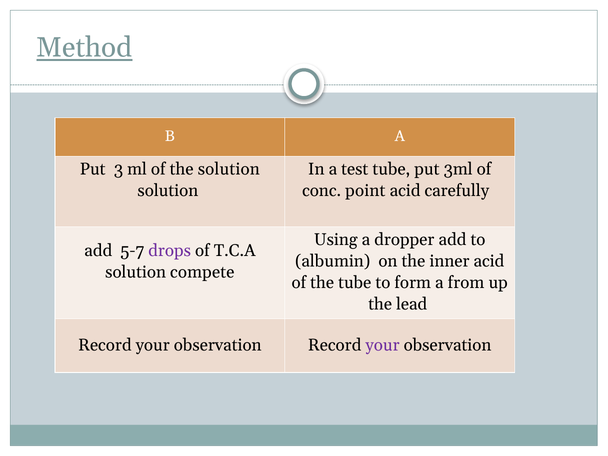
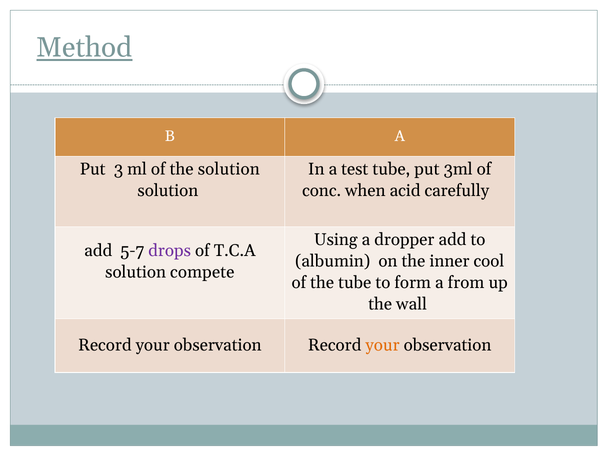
point: point -> when (365, 191)
inner acid: acid -> cool (489, 261)
lead: lead -> wall (412, 304)
your colour: purple -> orange (383, 345)
